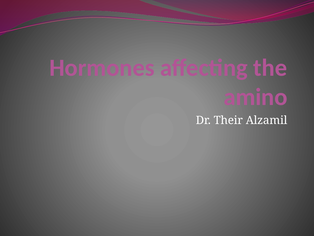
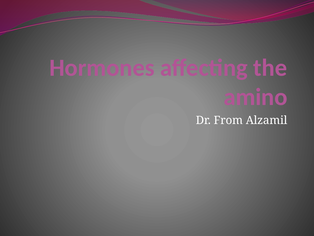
Their: Their -> From (228, 120)
